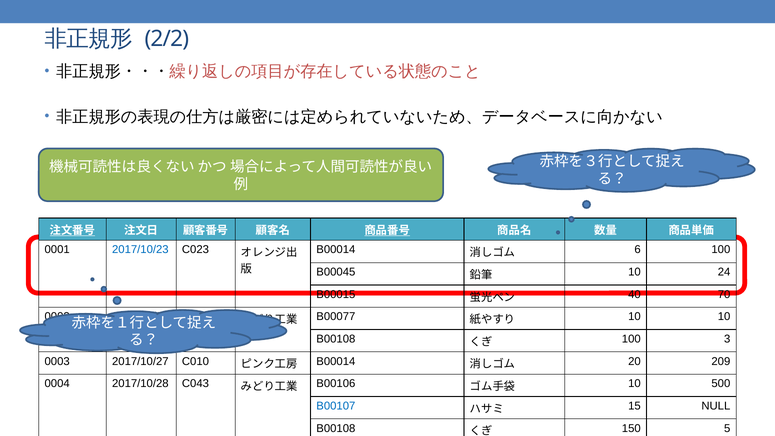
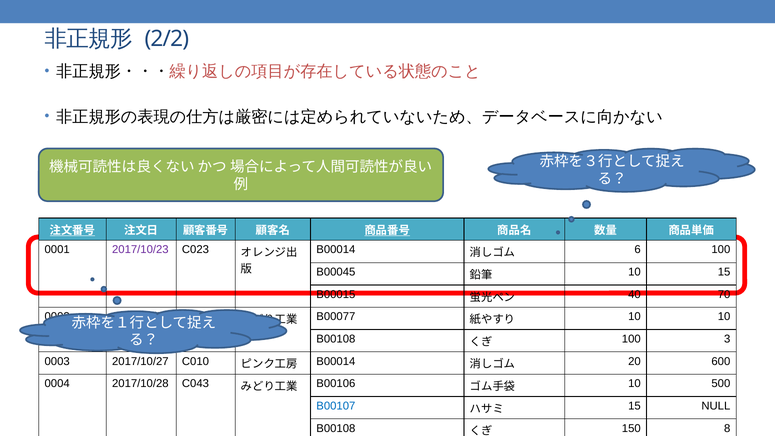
2017/10/23 colour: blue -> purple (140, 250)
10 24: 24 -> 15 (724, 272)
209: 209 -> 600 (721, 361)
5: 5 -> 8 (727, 428)
